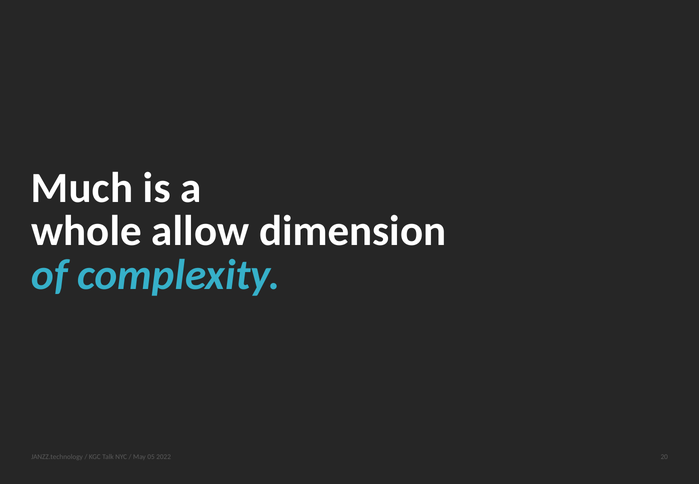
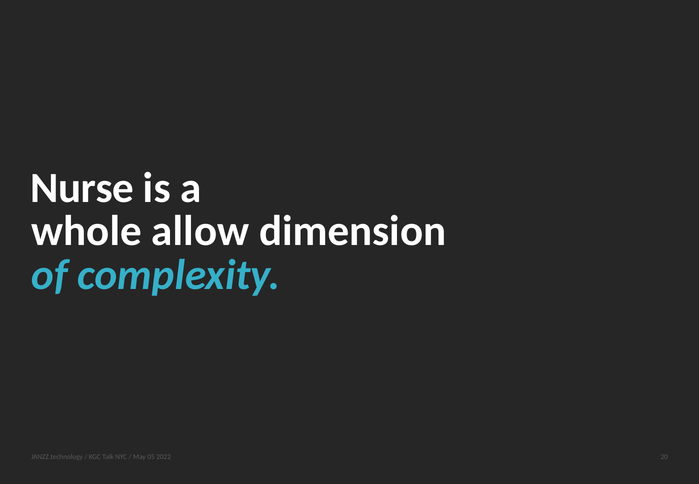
Much: Much -> Nurse (82, 188)
